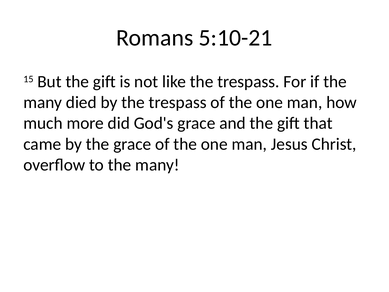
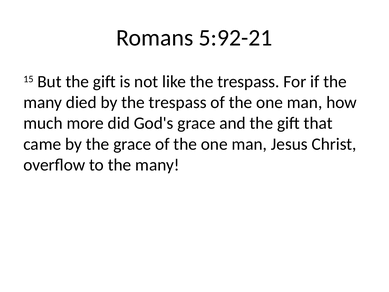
5:10-21: 5:10-21 -> 5:92-21 (236, 38)
